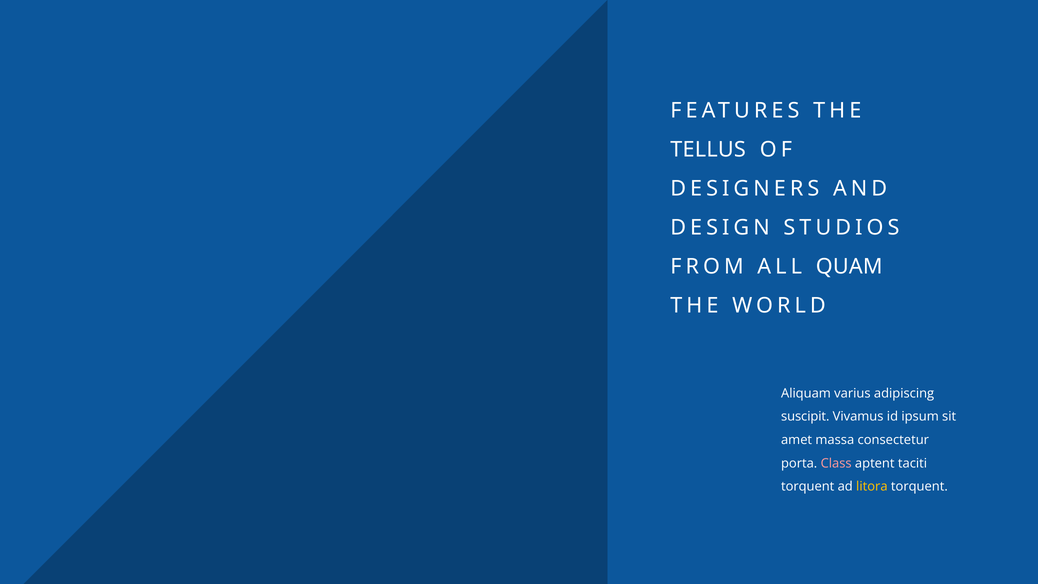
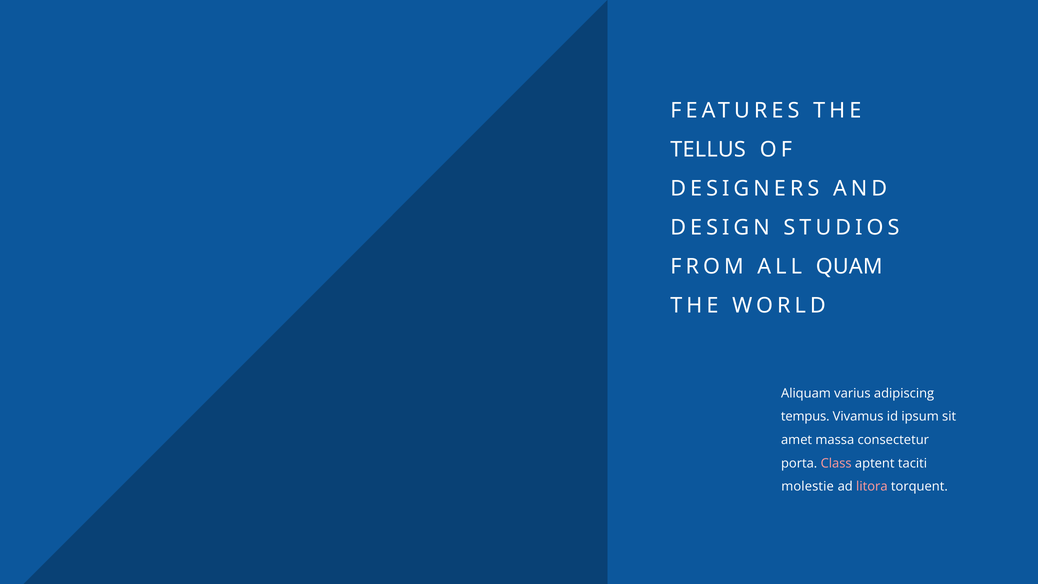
suscipit: suscipit -> tempus (805, 416)
torquent: torquent -> molestie (808, 486)
litora colour: yellow -> pink (872, 486)
